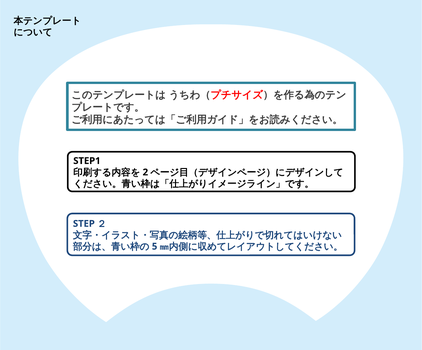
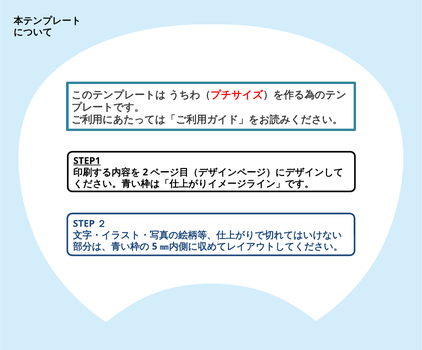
STEP1 underline: none -> present (87, 161)
